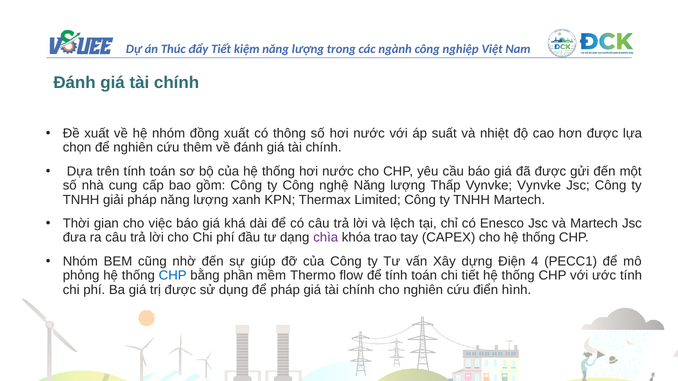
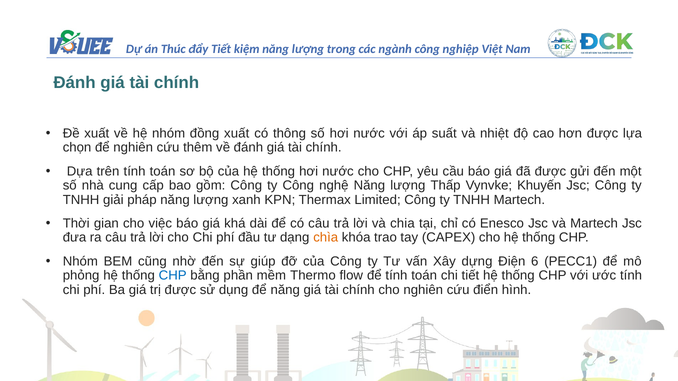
Vynvke Vynvke: Vynvke -> Khuyến (539, 186)
lệch: lệch -> chia (402, 224)
chìa colour: purple -> orange (326, 238)
4: 4 -> 6 (535, 262)
để pháp: pháp -> năng (285, 290)
